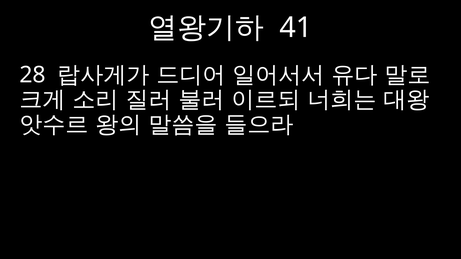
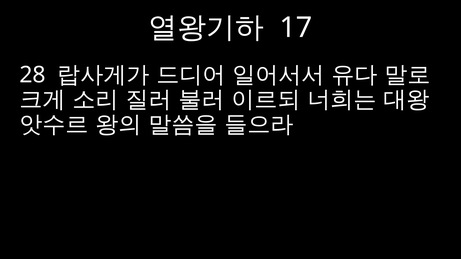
41: 41 -> 17 (296, 28)
